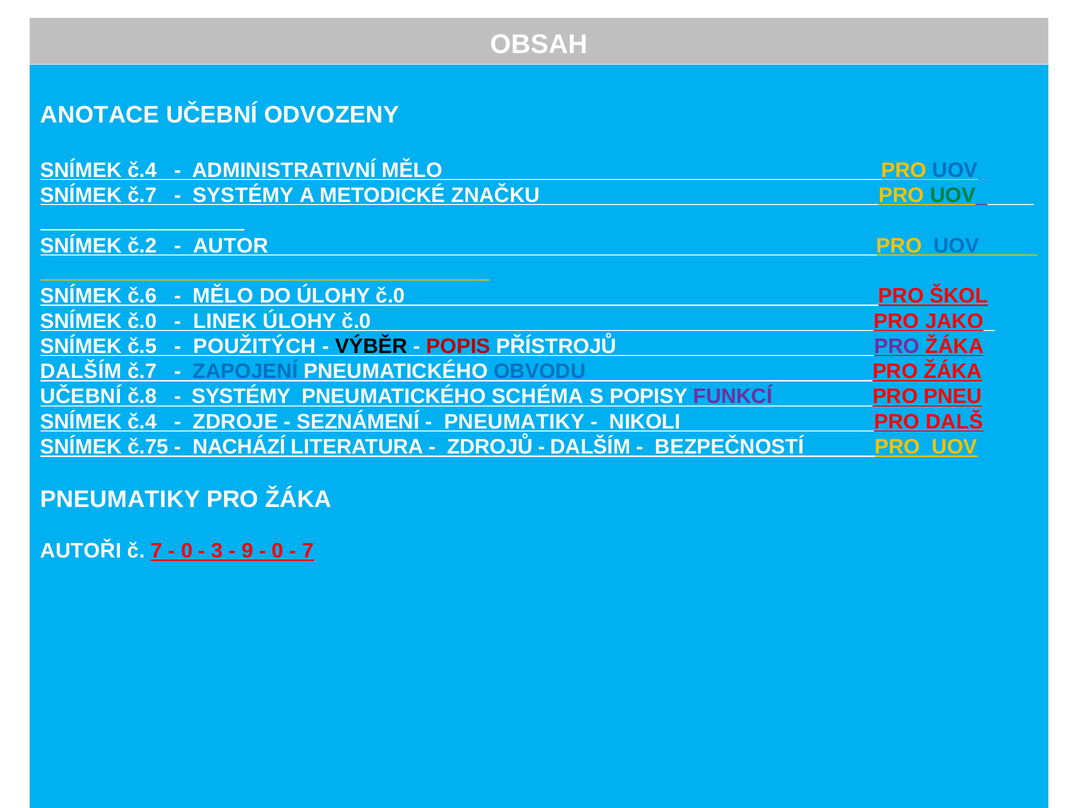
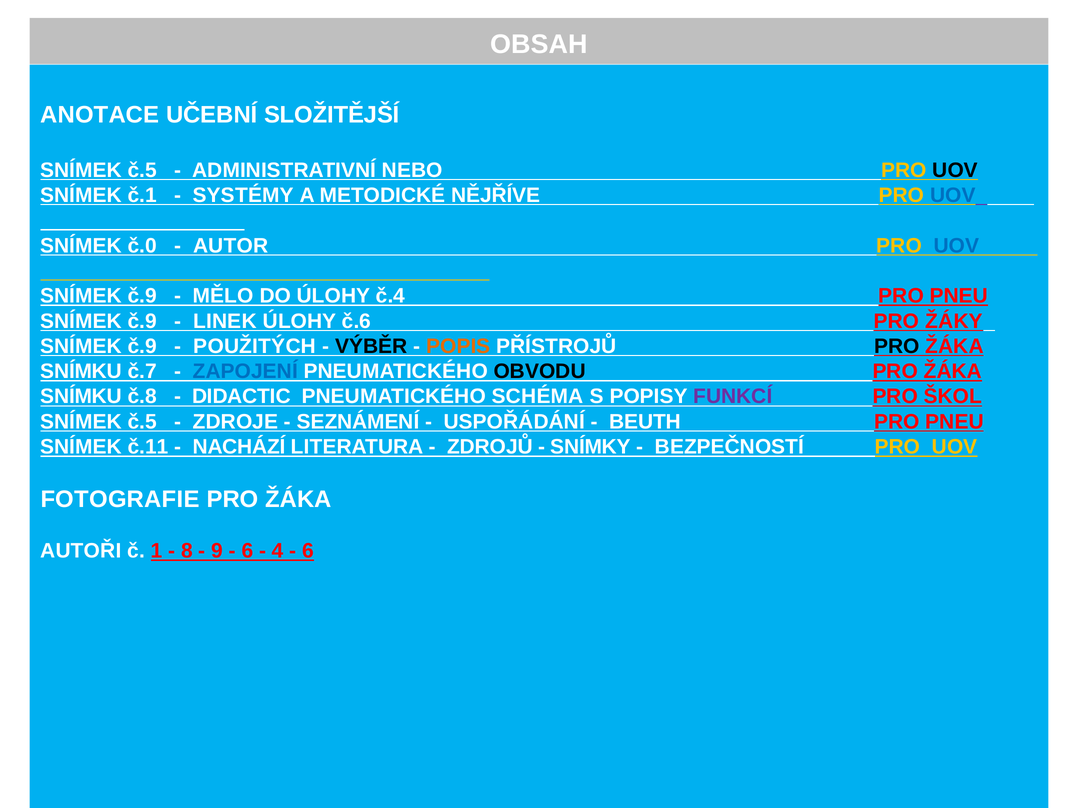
ODVOZENY: ODVOZENY -> SLOŽITĚJŠÍ (332, 115)
č.4: č.4 -> č.5 (142, 170)
ADMINISTRATIVNÍ MĚLO: MĚLO -> NEBO (412, 170)
UOV colour: blue -> black (955, 170)
SNÍMEK č.7: č.7 -> č.1 (142, 195)
ZNAČKU: ZNAČKU -> NĚJŘÍVE (496, 195)
UOV colour: green -> blue (953, 195)
č.2: č.2 -> č.0 (142, 246)
č.6: č.6 -> č.9 (142, 296)
DO ÚLOHY č.0: č.0 -> č.4 (390, 296)
ŠKOL: ŠKOL -> PNEU (959, 296)
č.0: č.0 -> č.9 (142, 321)
č.0: č.0 -> č.6 (356, 321)
JAKO: JAKO -> ŽÁKY (954, 321)
č.5: č.5 -> č.9 (142, 346)
POPIS colour: red -> orange (458, 346)
PRO colour: purple -> black (897, 346)
DALŠÍM: DALŠÍM -> SNÍMKU (81, 372)
OBVODU colour: blue -> black (540, 372)
UČEBNÍ: UČEBNÍ -> SNÍMKU (81, 397)
SYSTÉMY: SYSTÉMY -> DIDACTIC (241, 397)
PNEU: PNEU -> ŠKOL (953, 397)
č.4: č.4 -> č.5 (142, 422)
PNEUMATIKY: PNEUMATIKY -> USPOŘÁDÁNÍ (514, 422)
NIKOLI: NIKOLI -> BEUTH (645, 422)
DALŠ: DALŠ -> PNEU (955, 422)
č.75: č.75 -> č.11 (148, 447)
DALŠÍM: DALŠÍM -> SNÍMKY (591, 447)
PNEUMATIKY: PNEUMATIKY -> FOTOGRAFIE (120, 499)
č 7: 7 -> 1 (157, 551)
0: 0 -> 8 (187, 551)
3: 3 -> 9 (217, 551)
9: 9 -> 6 (247, 551)
0: 0 -> 4 (278, 551)
7: 7 -> 6 (308, 551)
